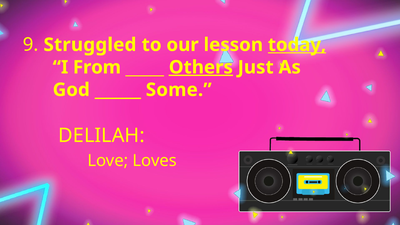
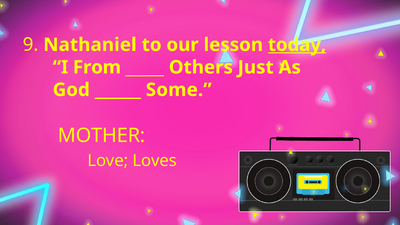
Struggled: Struggled -> Nathaniel (90, 45)
Others underline: present -> none (201, 67)
DELILAH: DELILAH -> MOTHER (102, 136)
